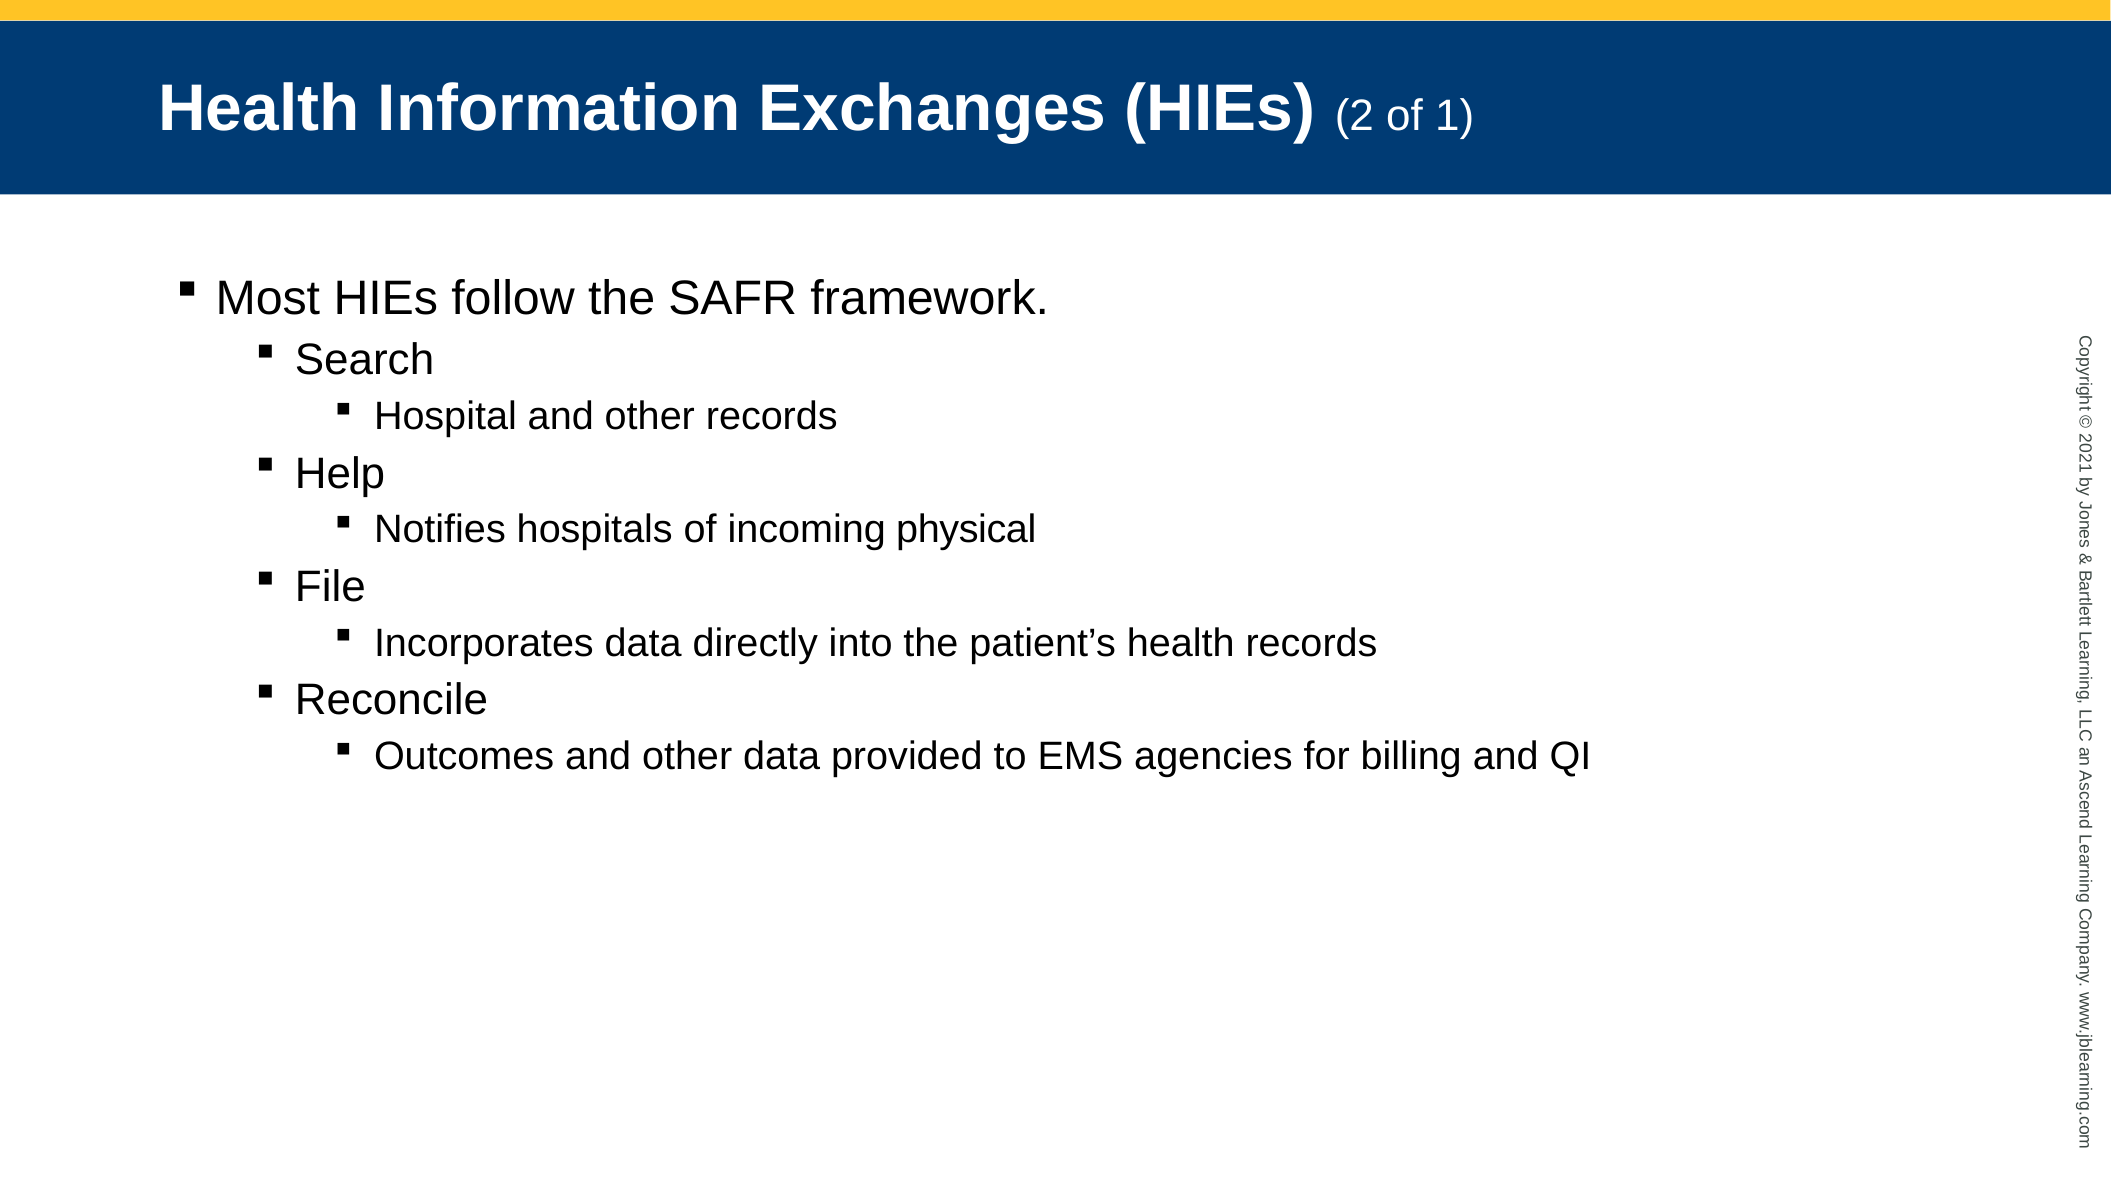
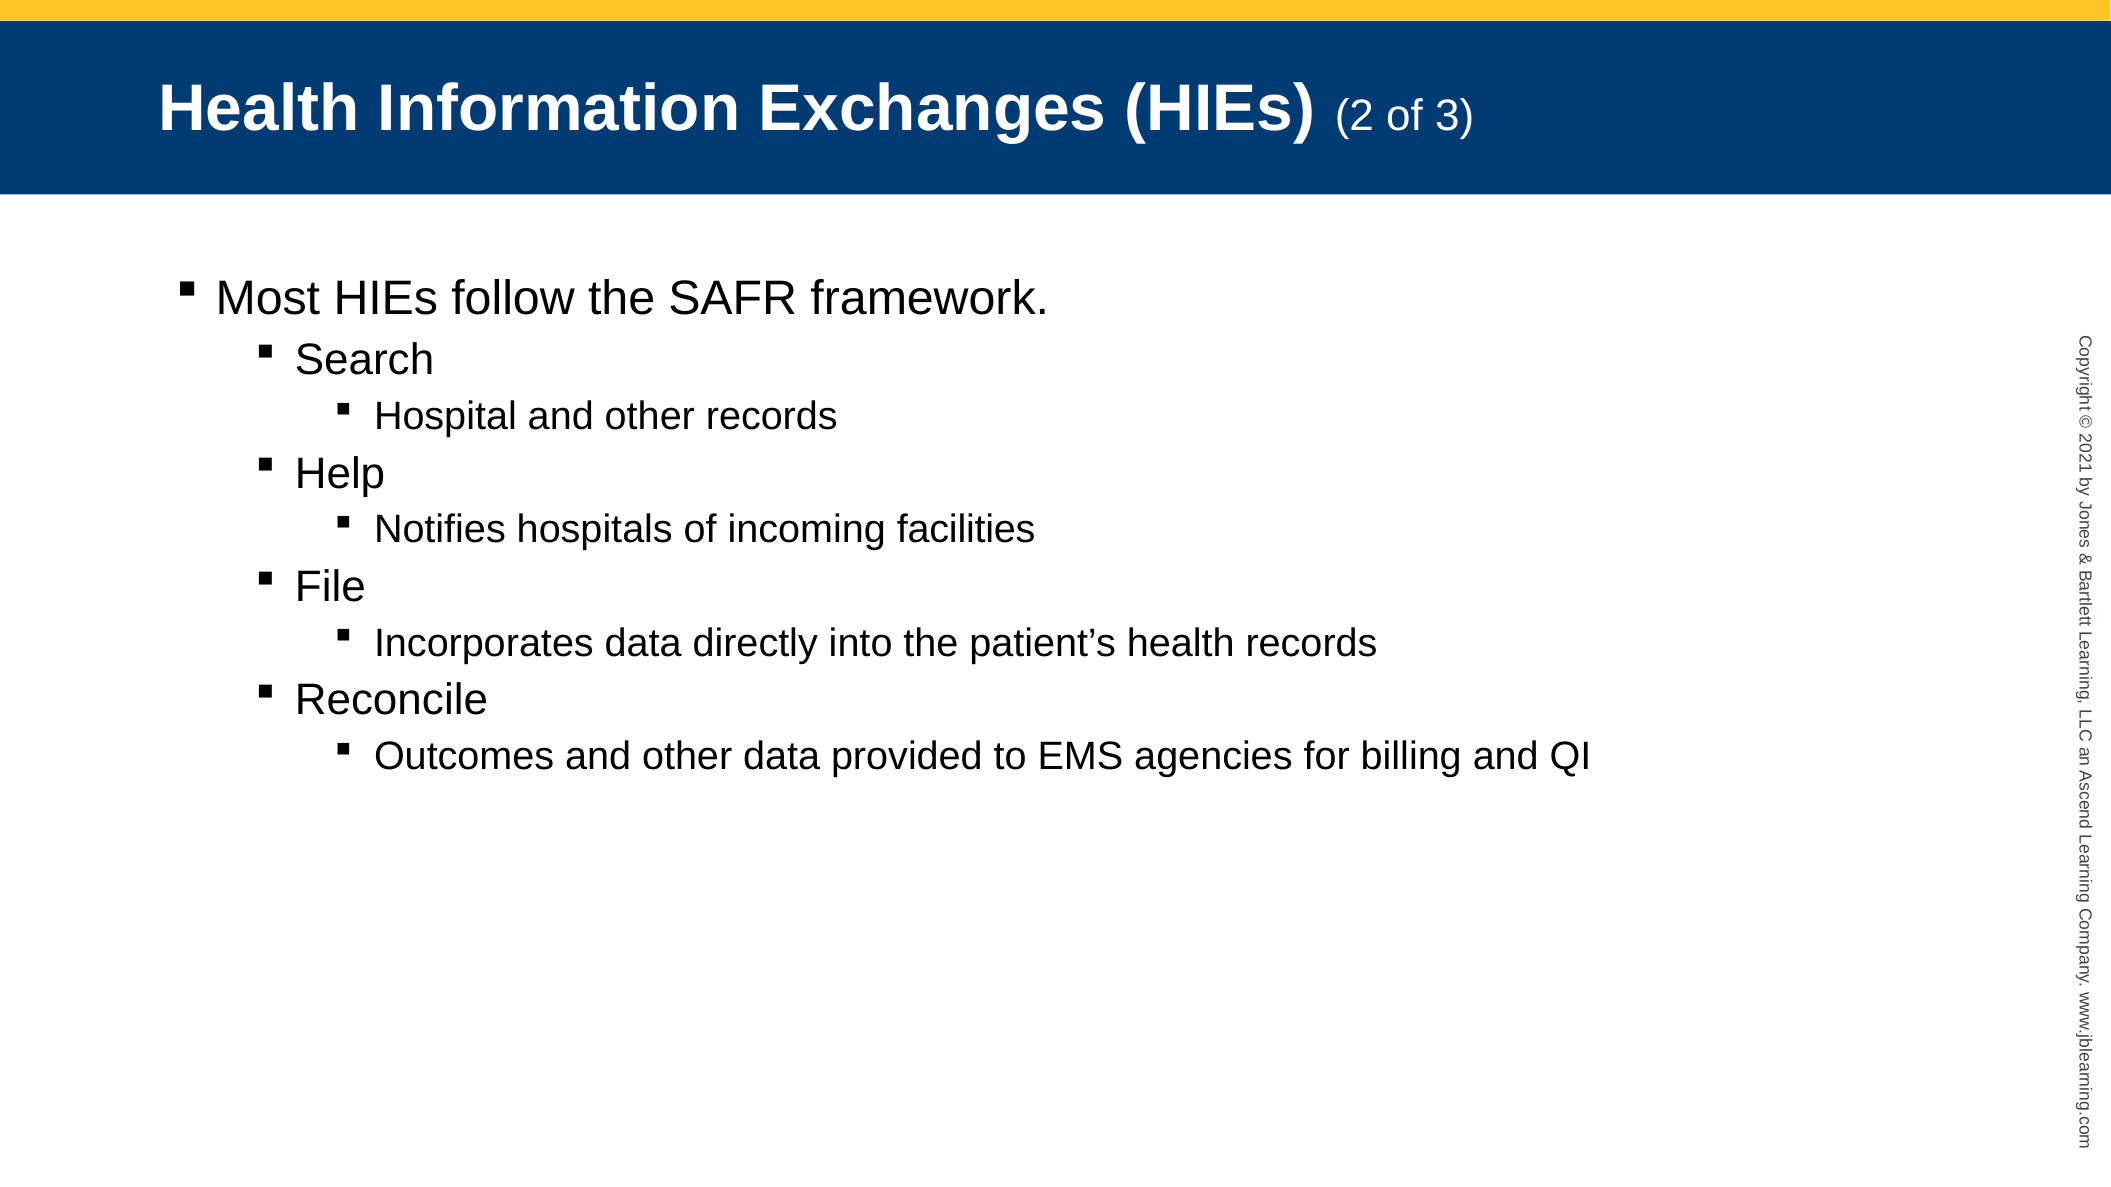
of 1: 1 -> 3 (1455, 116)
physical: physical -> facilities (966, 530)
